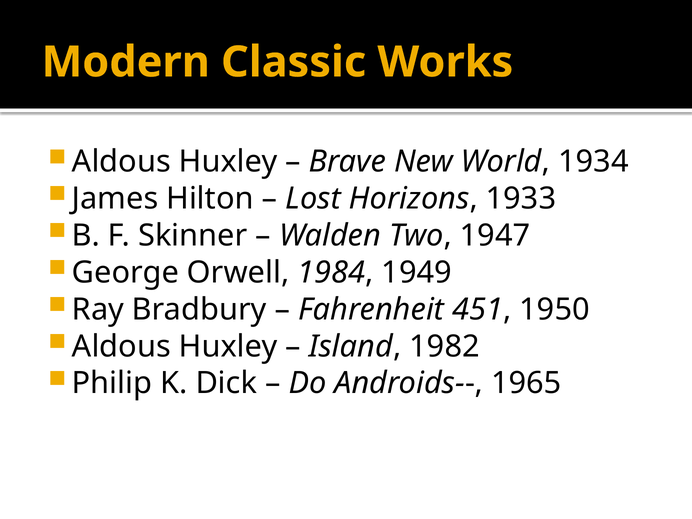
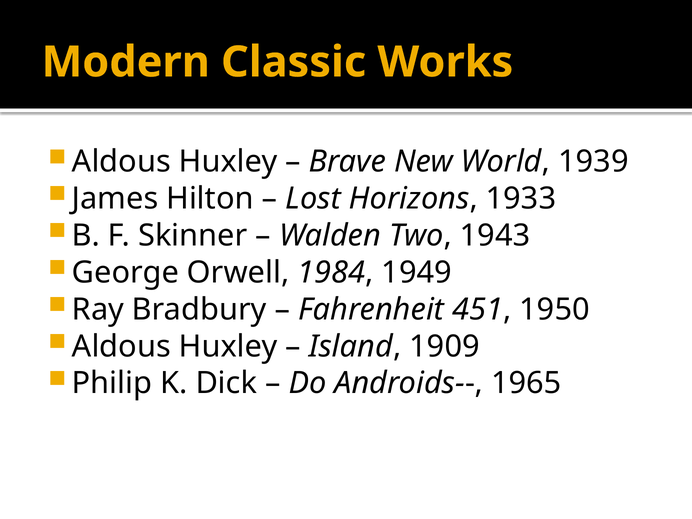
1934: 1934 -> 1939 (593, 162)
1947: 1947 -> 1943 (495, 236)
1982: 1982 -> 1909 (444, 346)
